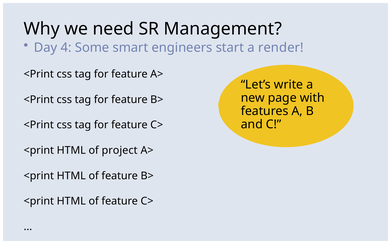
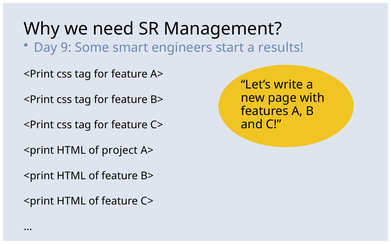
4: 4 -> 9 (66, 48)
render: render -> results (281, 48)
